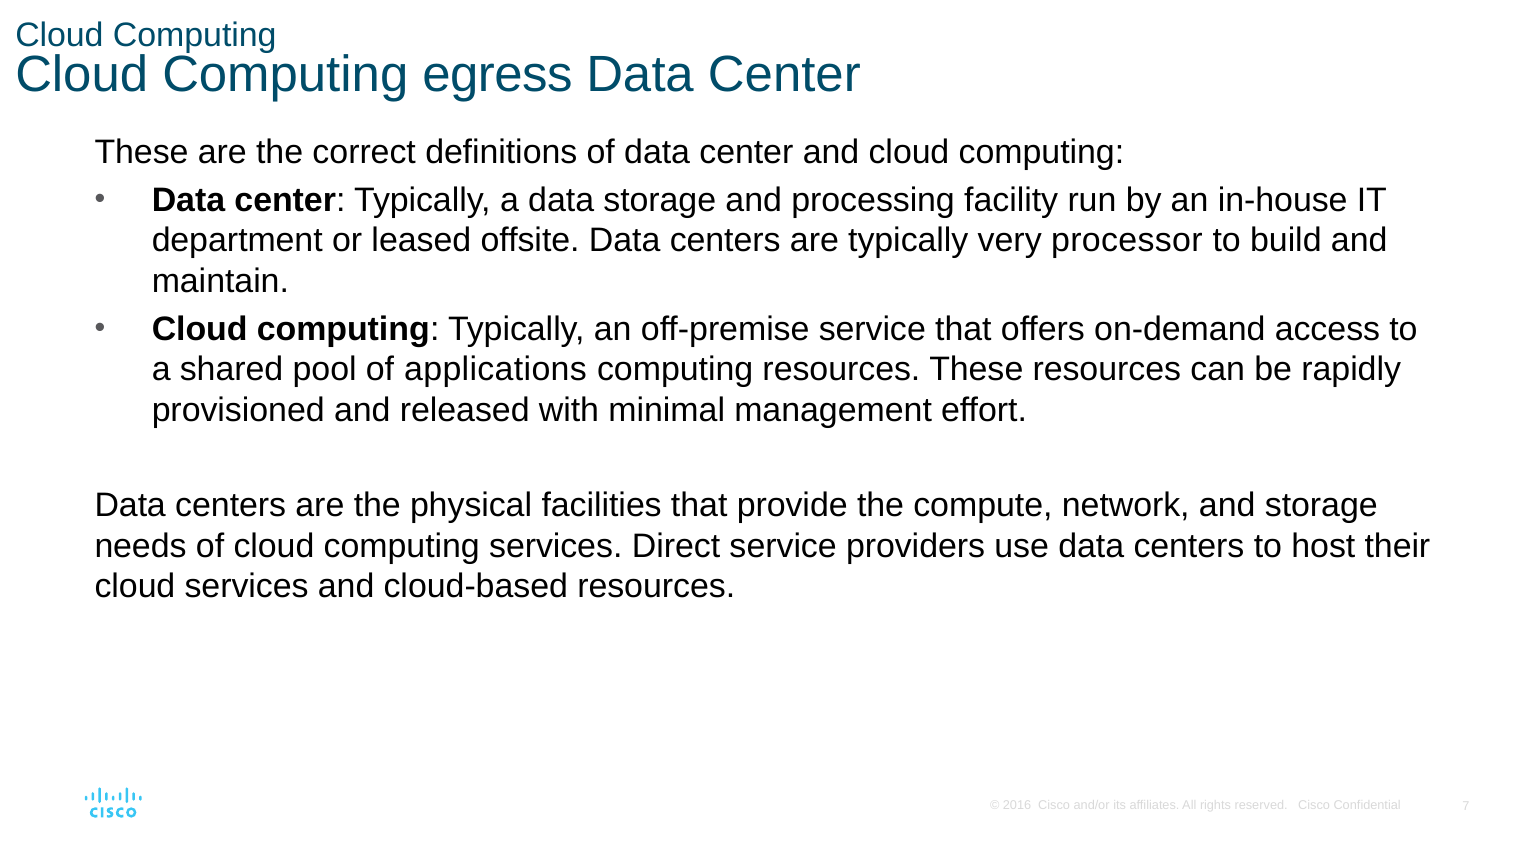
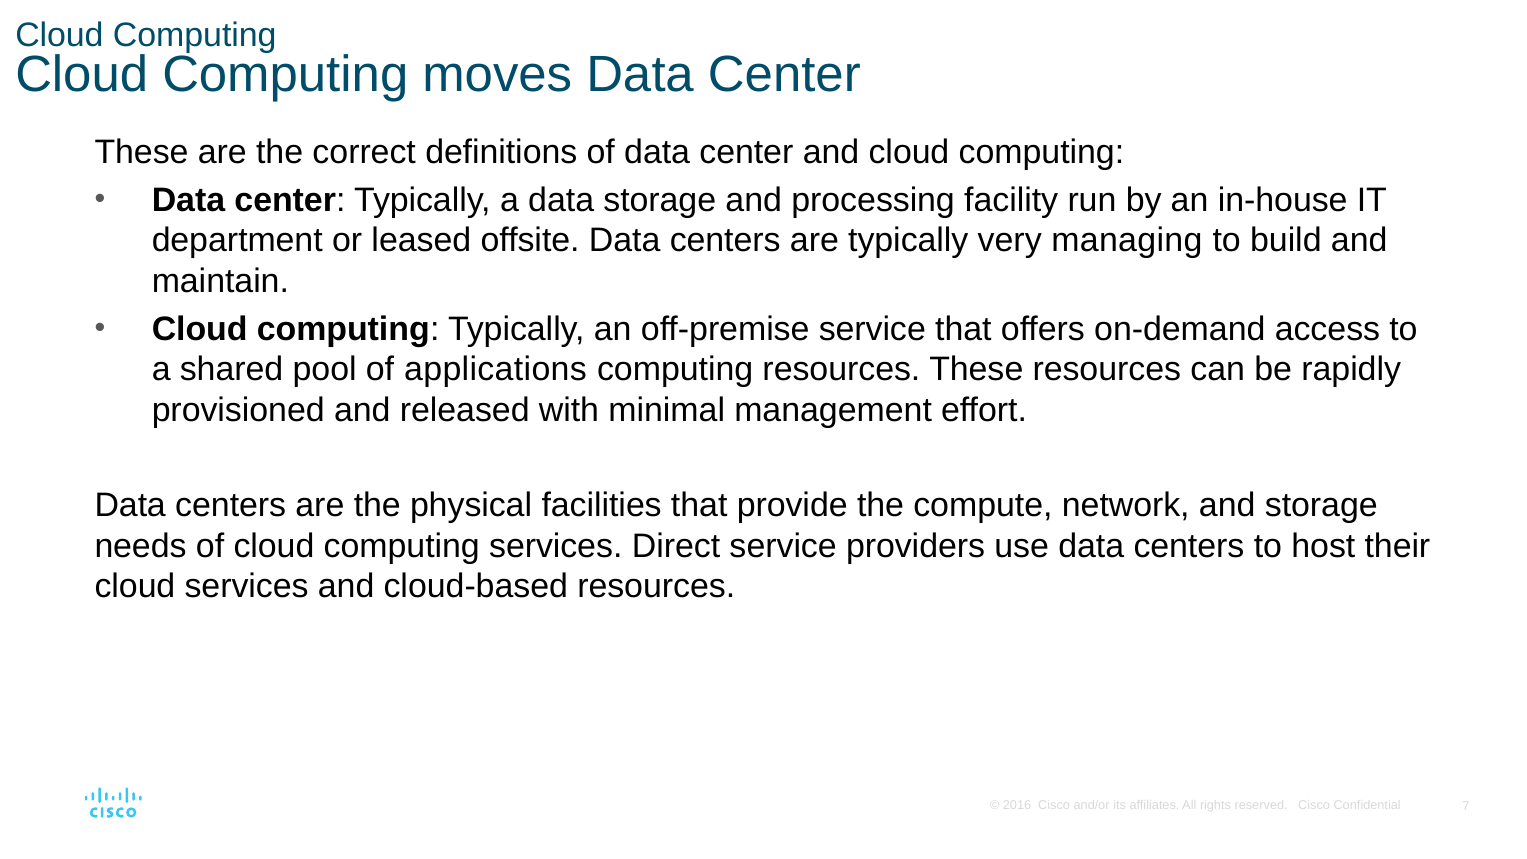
egress: egress -> moves (497, 75)
processor: processor -> managing (1127, 241)
